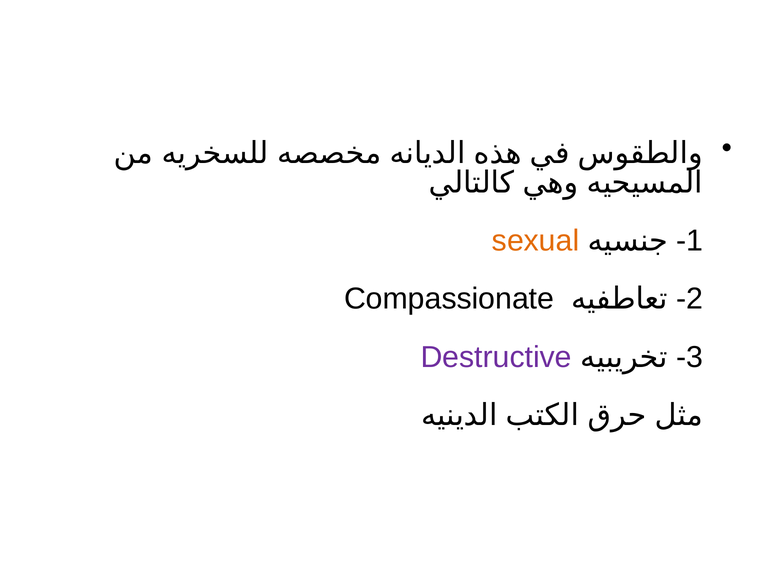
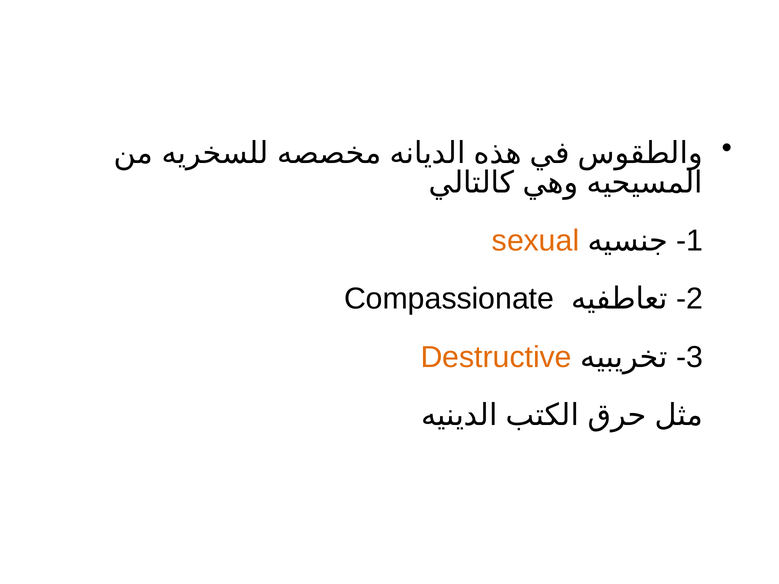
Destructive colour: purple -> orange (496, 357)
